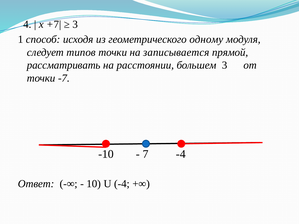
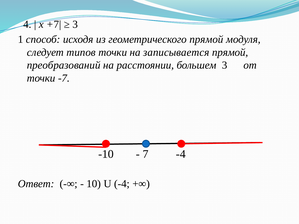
геометрического одному: одному -> прямой (206, 39)
рассматривать: рассматривать -> преобразований (64, 65)
